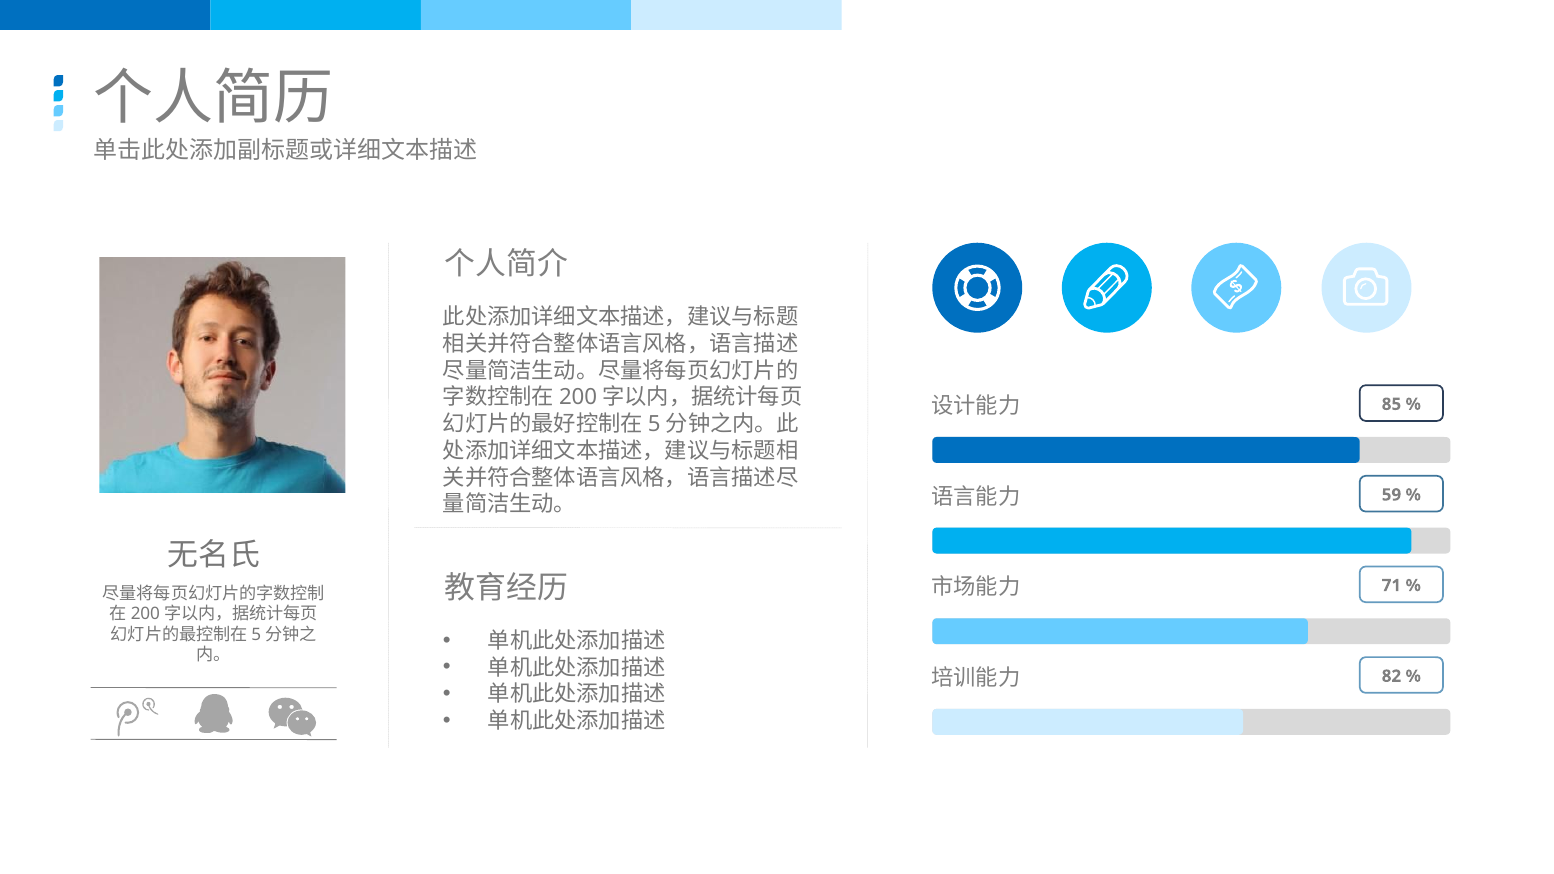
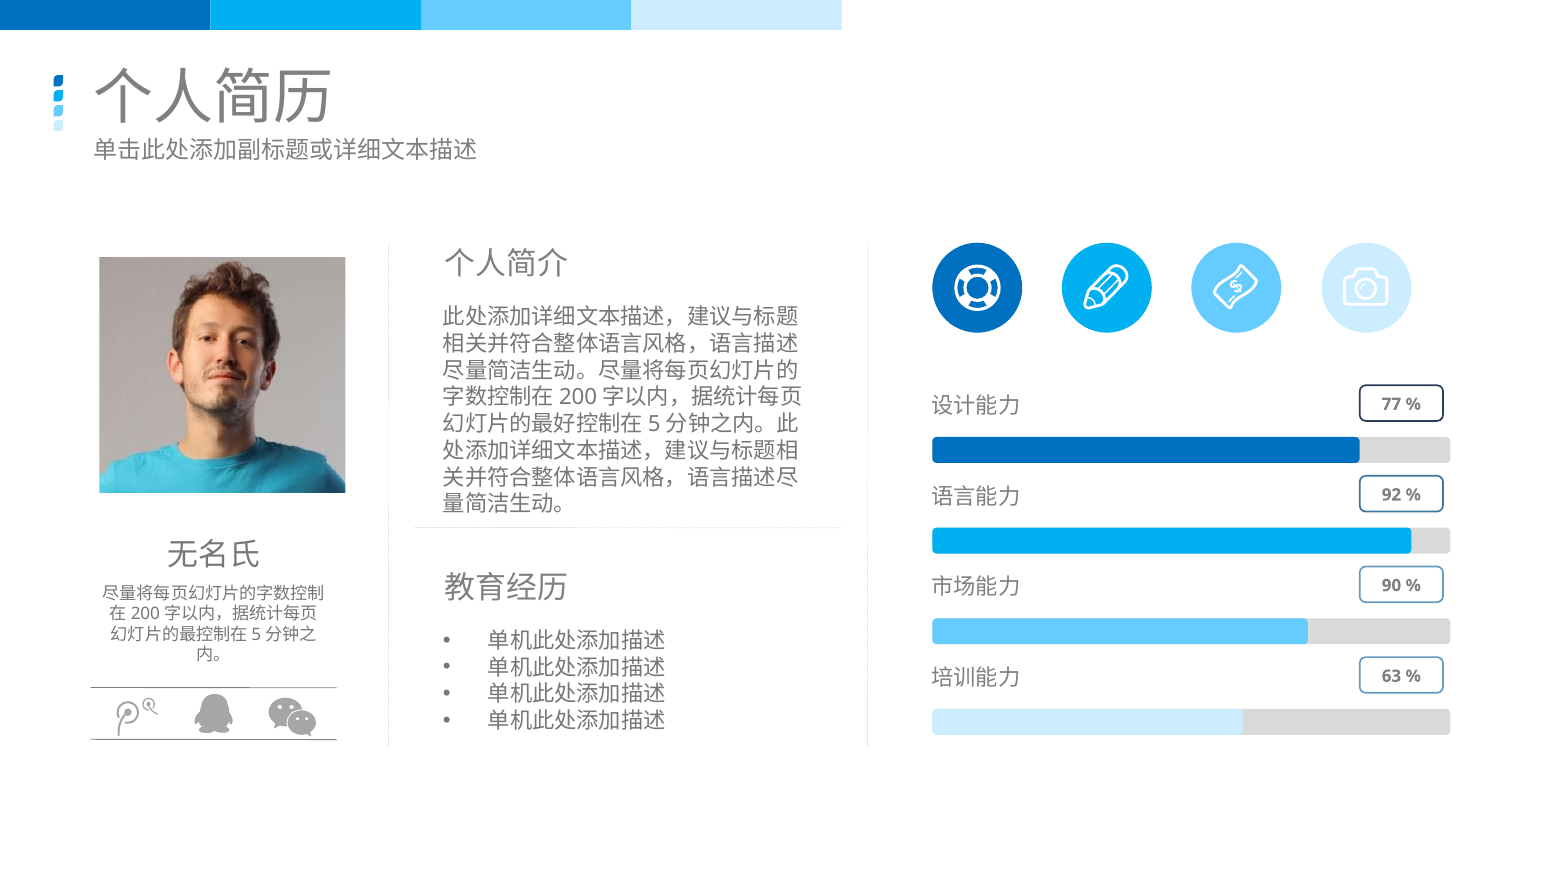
85: 85 -> 77 (1391, 404)
59: 59 -> 92 (1391, 495)
71: 71 -> 90 (1391, 585)
82: 82 -> 63 (1391, 676)
